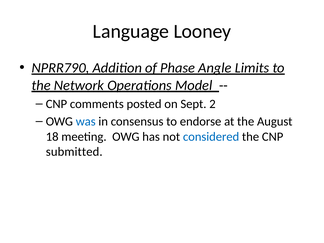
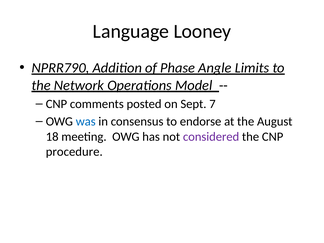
2: 2 -> 7 (212, 104)
considered colour: blue -> purple (211, 137)
submitted: submitted -> procedure (74, 152)
